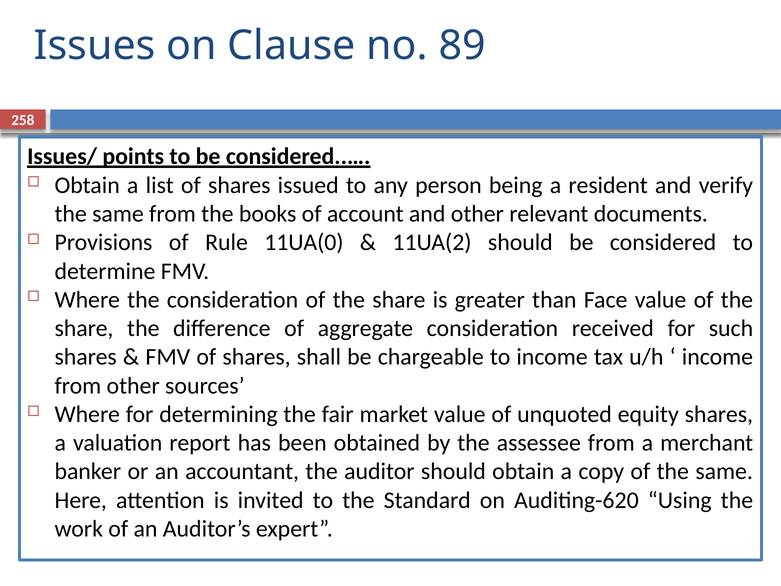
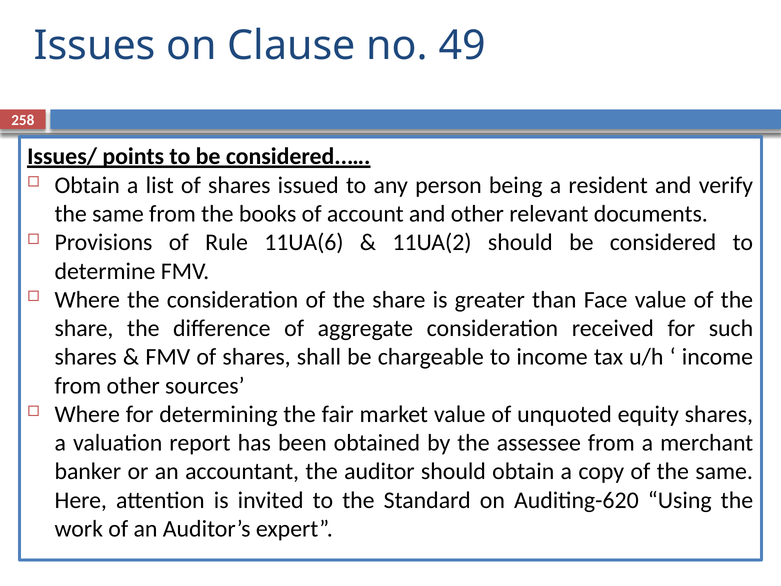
89: 89 -> 49 (462, 46)
11UA(0: 11UA(0 -> 11UA(6 (304, 242)
